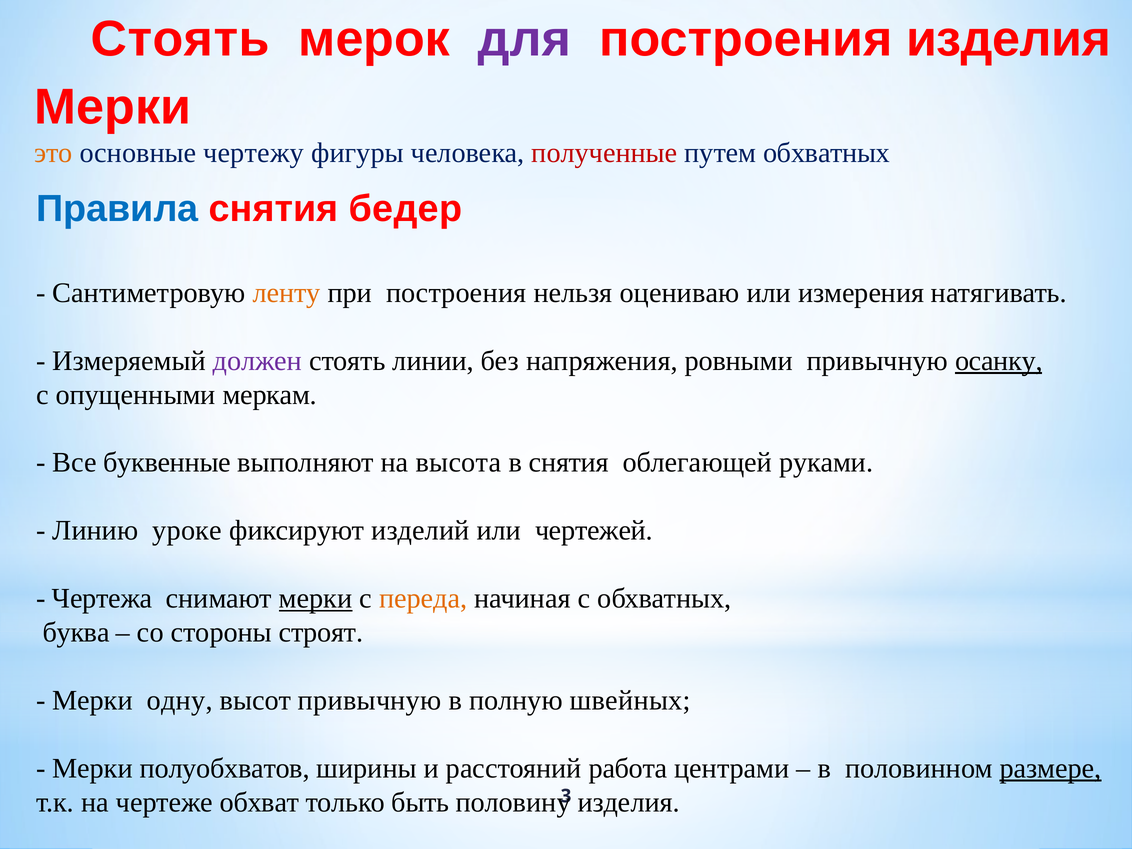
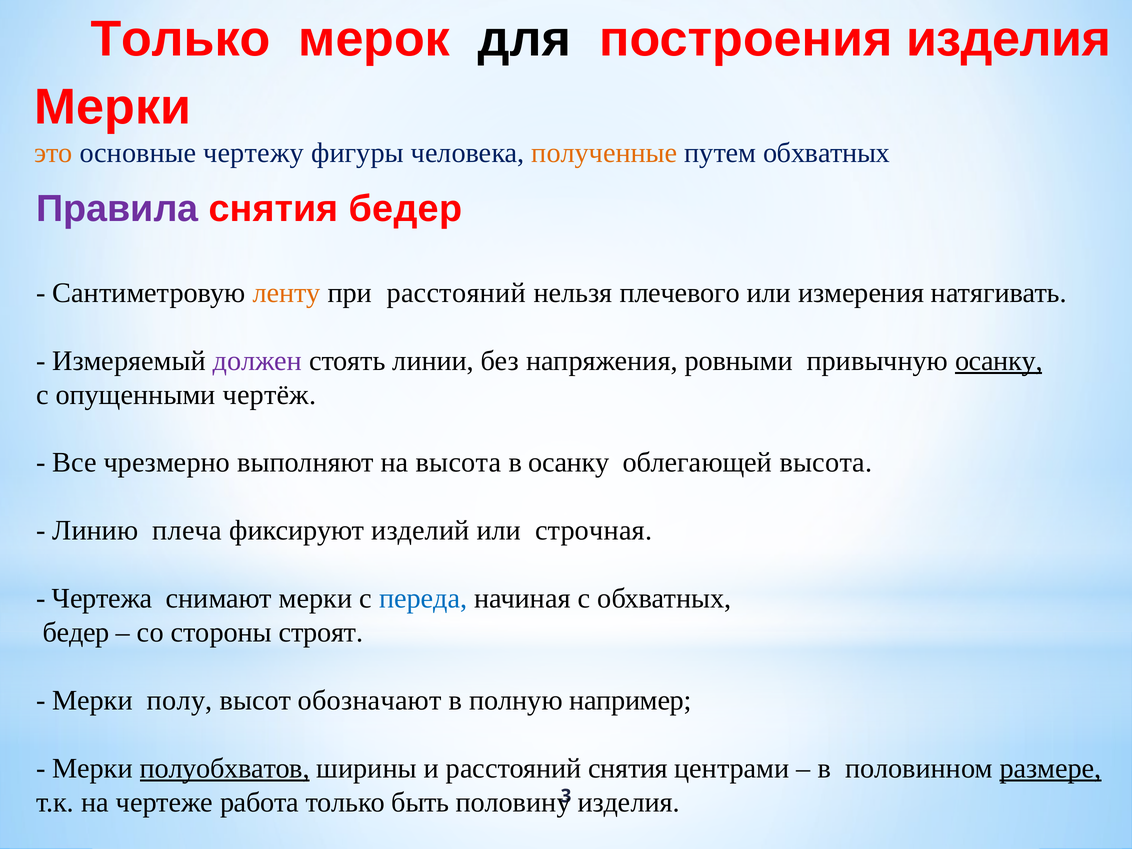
Стоять: Стоять -> Только (181, 39)
для colour: purple -> black (525, 39)
полученные colour: red -> orange (604, 153)
Правила colour: blue -> purple (117, 209)
при построения: построения -> расстояний (456, 293)
оцениваю: оцениваю -> плечевого (680, 293)
меркам: меркам -> чертёж (269, 395)
буквенные: буквенные -> чрезмерно (167, 463)
в снятия: снятия -> осанку (569, 463)
облегающей руками: руками -> высота (826, 463)
уроке: уроке -> плеча (187, 531)
чертежей: чертежей -> строчная (594, 531)
мерки underline: present -> none (316, 598)
переда colour: orange -> blue (423, 598)
буква: буква -> бедер (76, 632)
одну: одну -> полу (180, 700)
высот привычную: привычную -> обозначают (370, 700)
швейных: швейных -> например (630, 700)
полуобхватов underline: none -> present (225, 768)
расстояний работа: работа -> снятия (628, 768)
обхват: обхват -> работа (259, 802)
